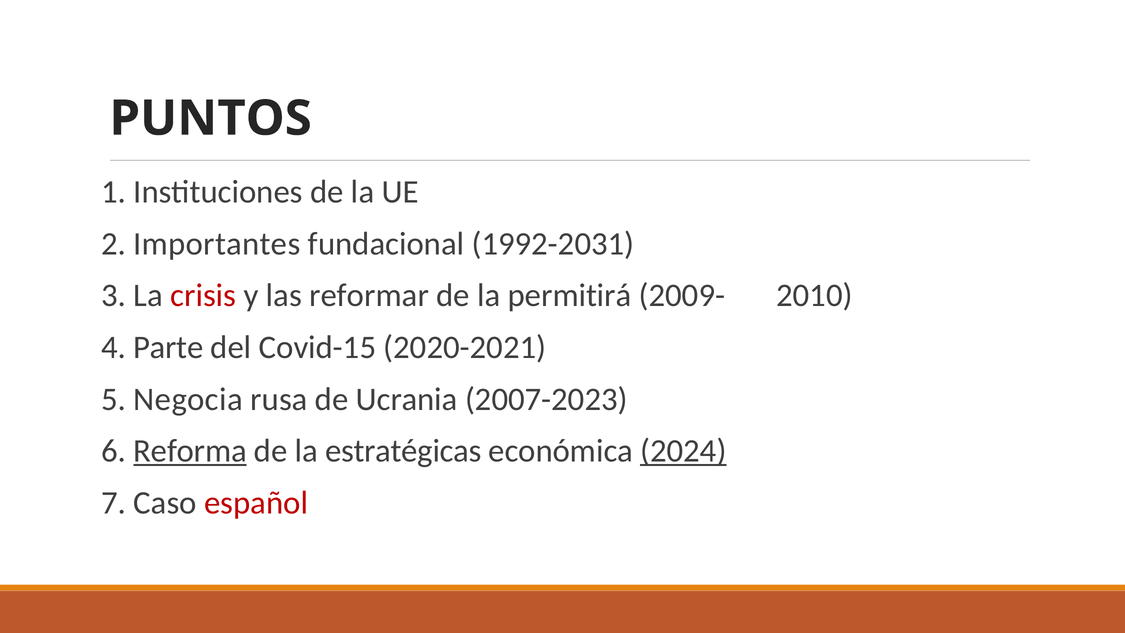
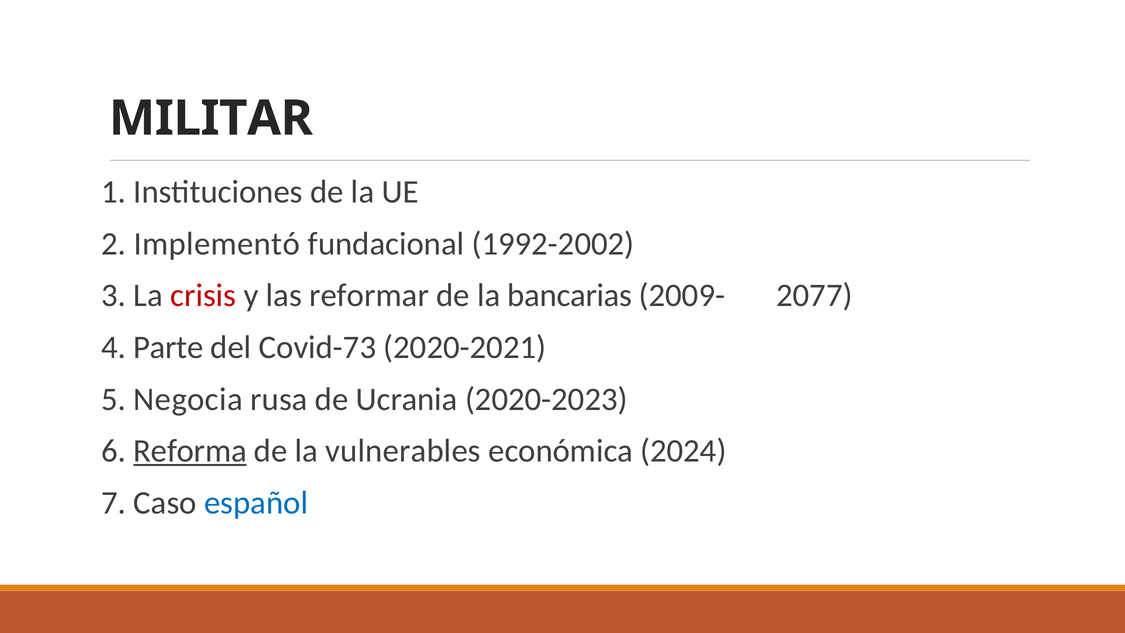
PUNTOS: PUNTOS -> MILITAR (211, 118)
Importantes: Importantes -> Implementó (217, 244)
1992-2031: 1992-2031 -> 1992-2002 (553, 244)
permitirá: permitirá -> bancarias (570, 296)
2010: 2010 -> 2077 (814, 296)
Covid-15: Covid-15 -> Covid-73 (317, 347)
2007-2023: 2007-2023 -> 2020-2023 (546, 399)
estratégicas: estratégicas -> vulnerables (403, 451)
2024 underline: present -> none (683, 451)
español colour: red -> blue (256, 503)
